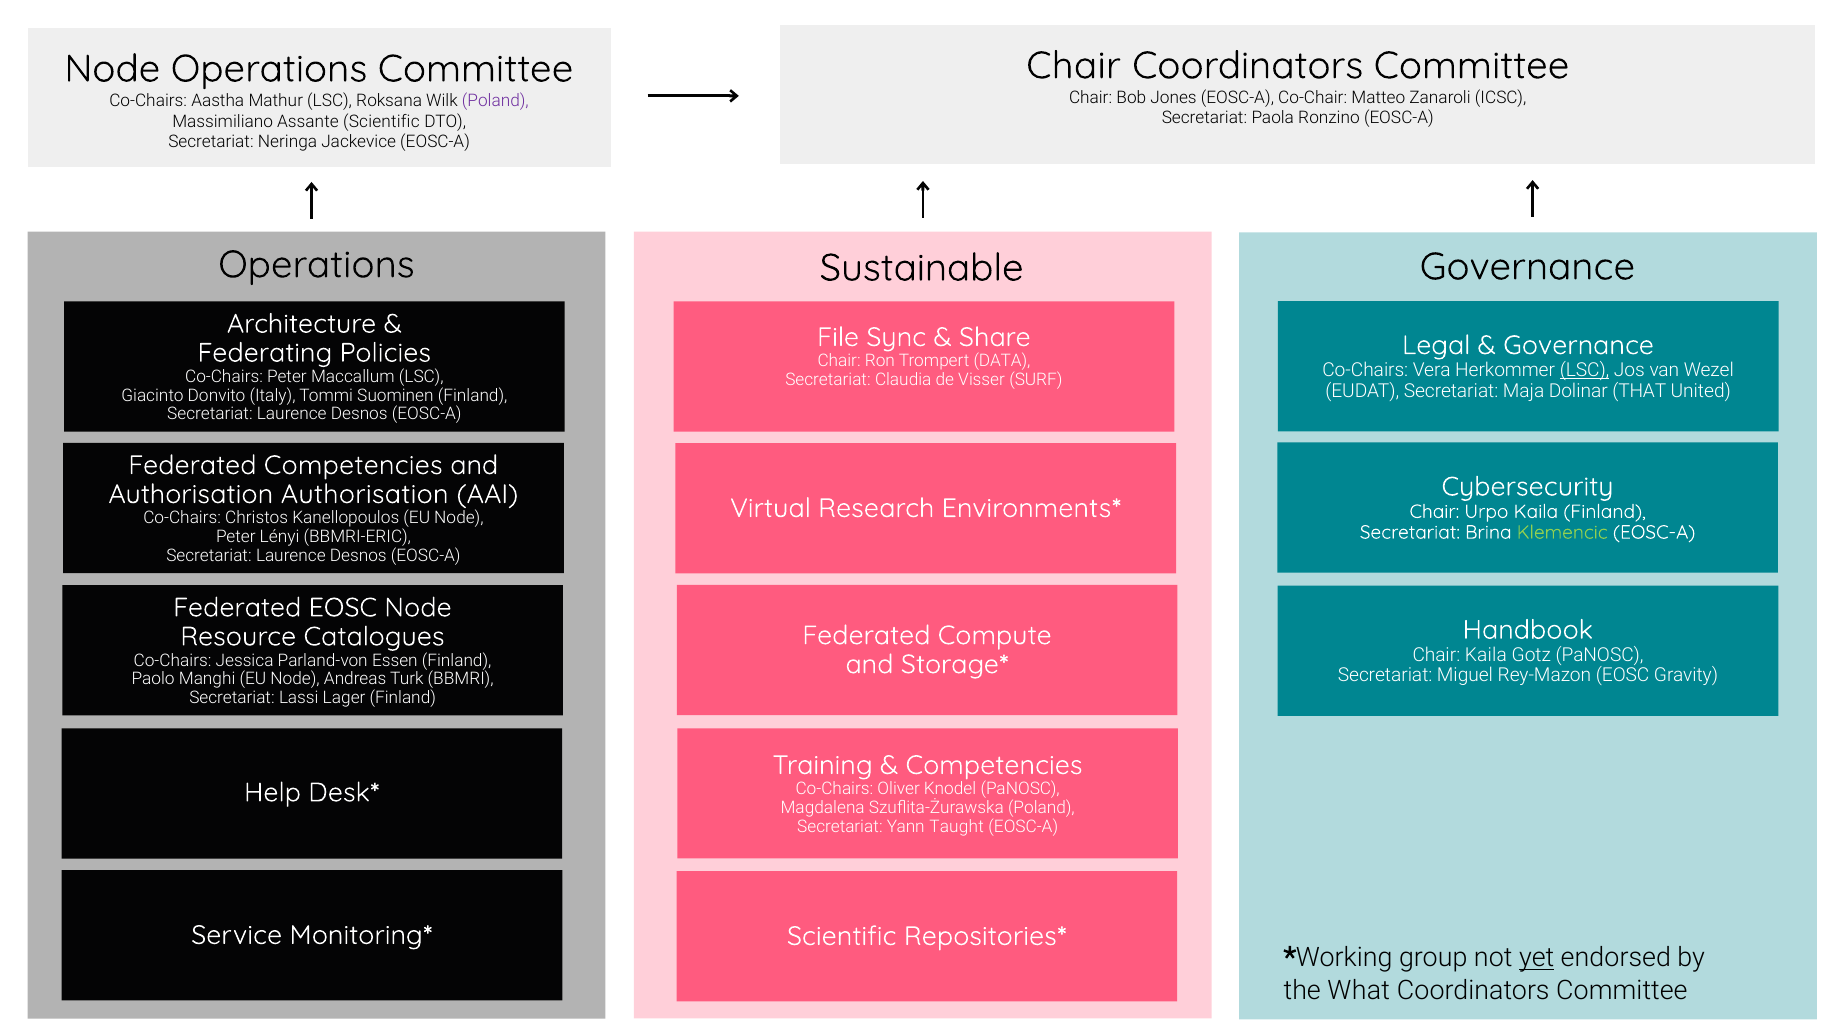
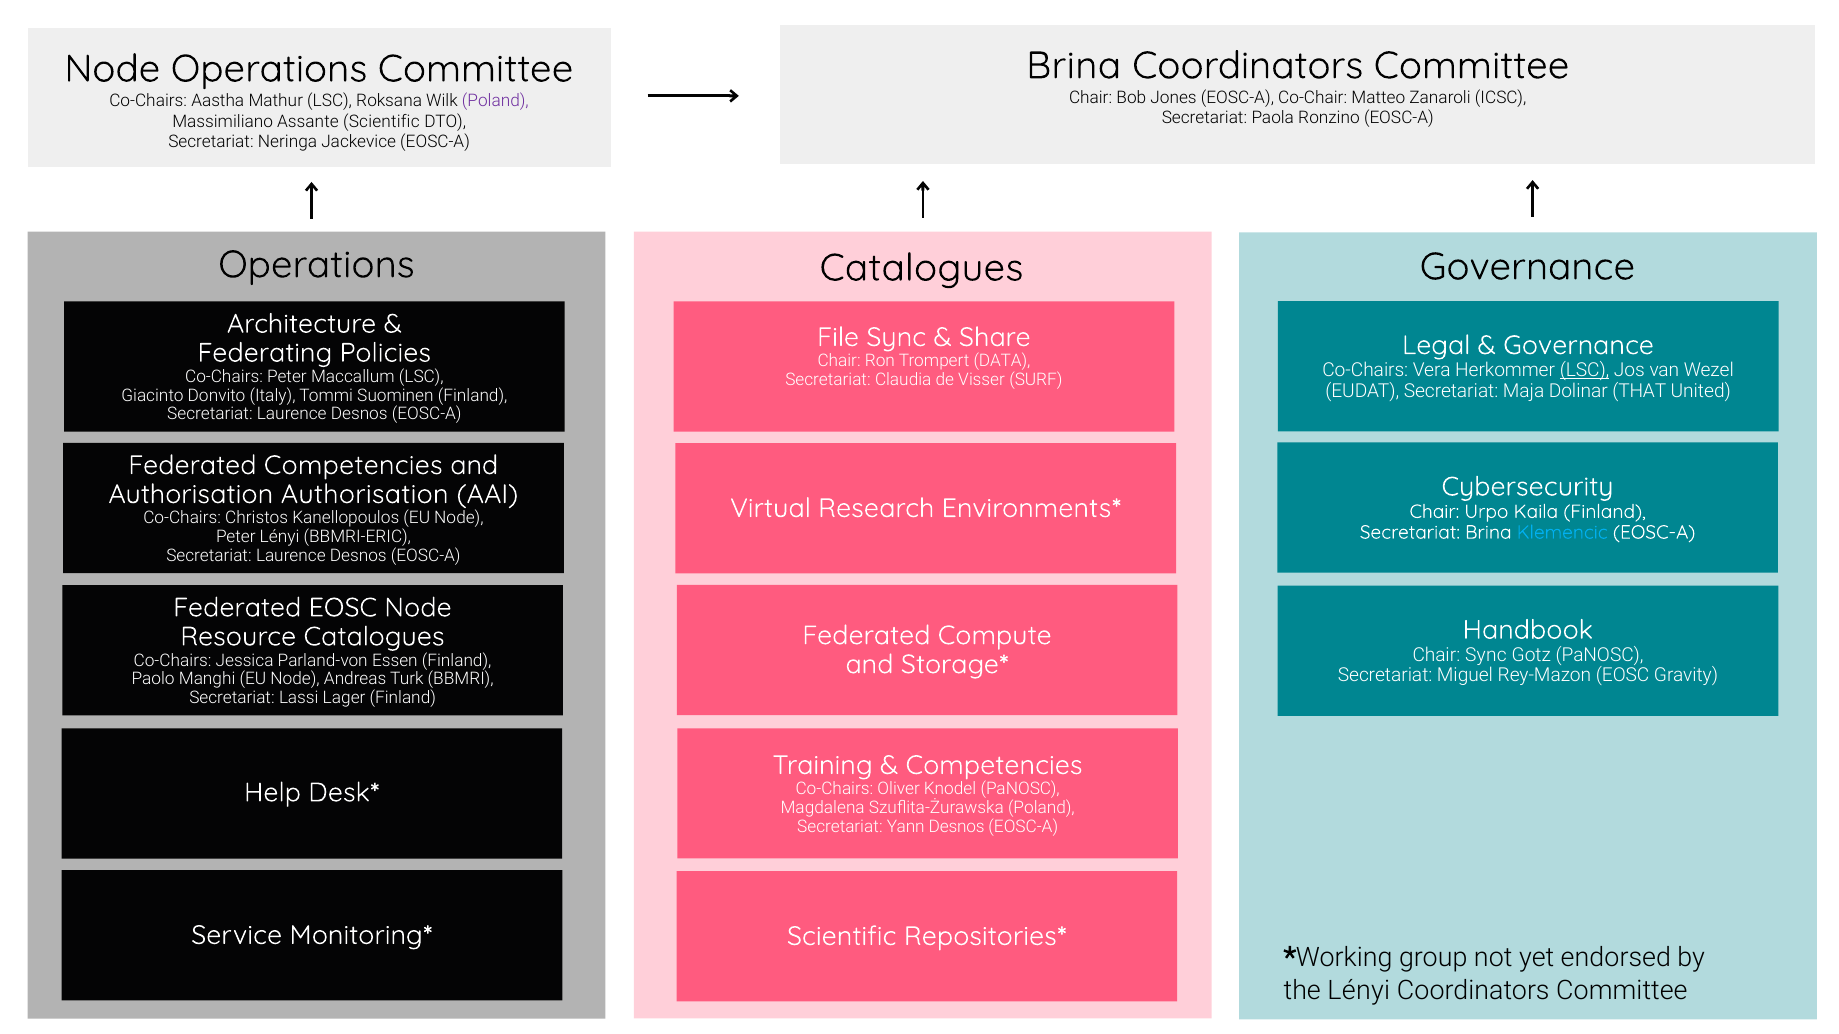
Chair: Chair -> Brina (1074, 66)
Sustainable: Sustainable -> Catalogues (922, 268)
Klemencic colour: light green -> light blue (1562, 533)
Chair Kaila: Kaila -> Sync (1486, 655)
Yann Taught: Taught -> Desnos (957, 827)
yet underline: present -> none (1537, 958)
the What: What -> Lényi (1359, 991)
